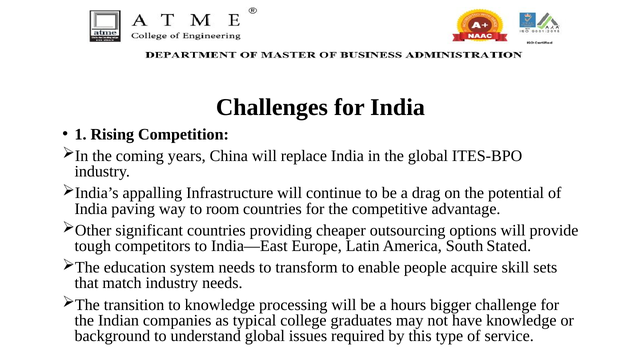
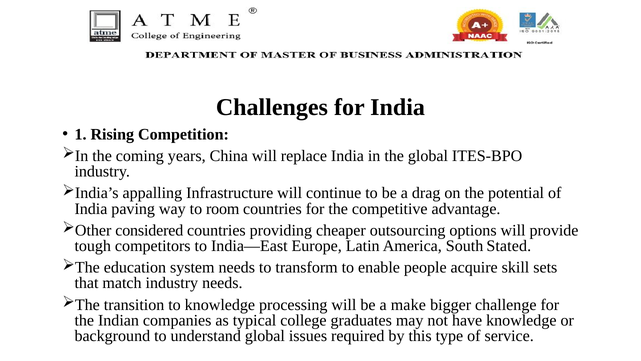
significant: significant -> considered (149, 230)
hours: hours -> make (408, 304)
